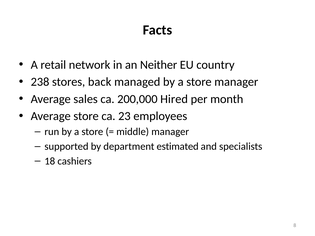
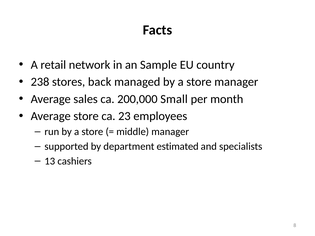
Neither: Neither -> Sample (159, 65)
Hired: Hired -> Small (174, 99)
18: 18 -> 13 (50, 161)
